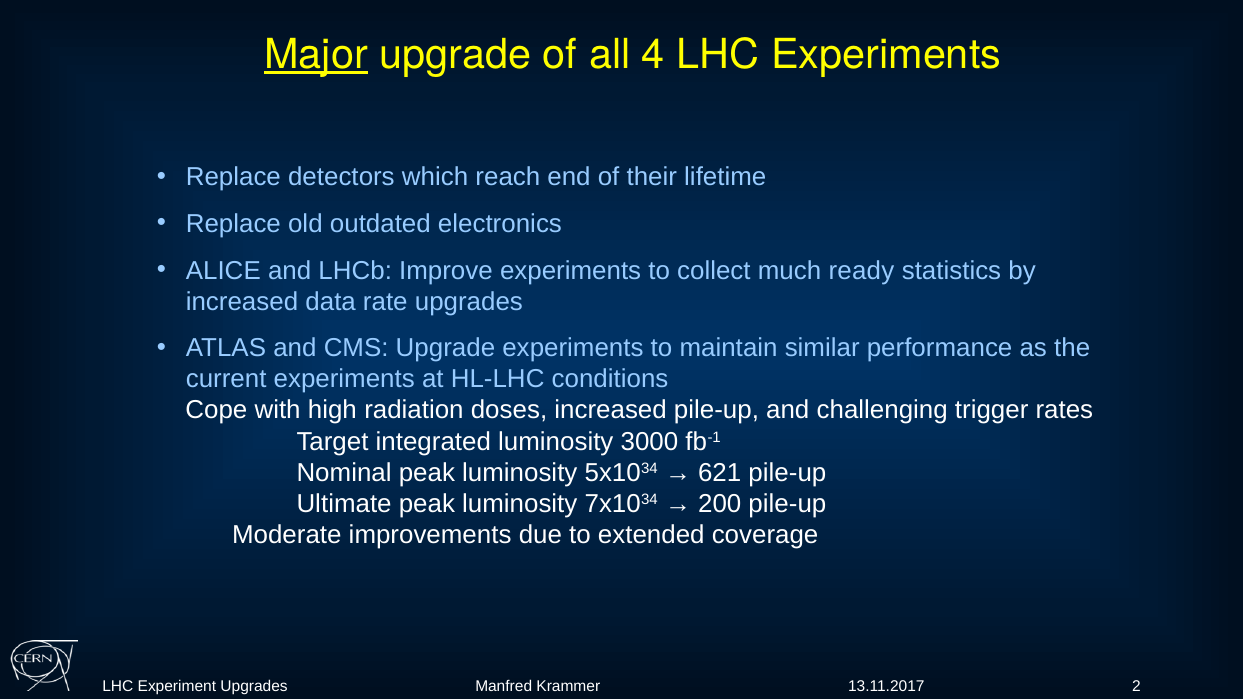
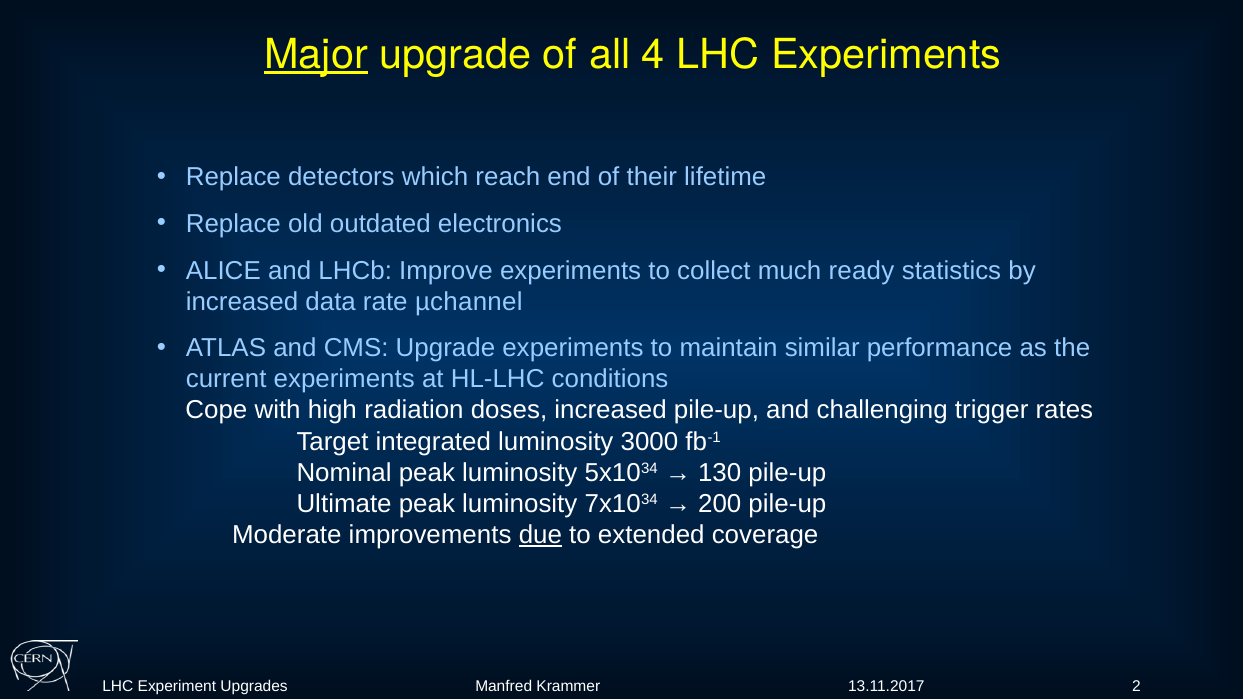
rate upgrades: upgrades -> µchannel (469, 302)
621: 621 -> 130 (720, 473)
due underline: none -> present (540, 535)
